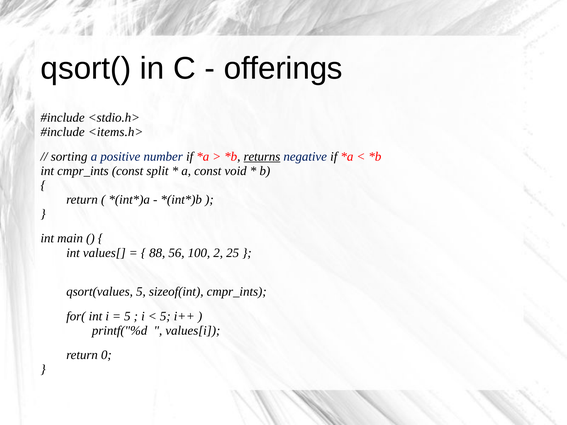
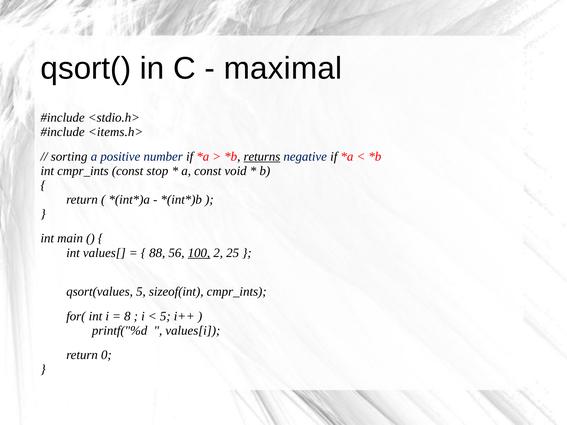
offerings: offerings -> maximal (283, 68)
split: split -> stop (157, 171)
100 underline: none -> present (199, 253)
5: 5 -> 8 (127, 316)
